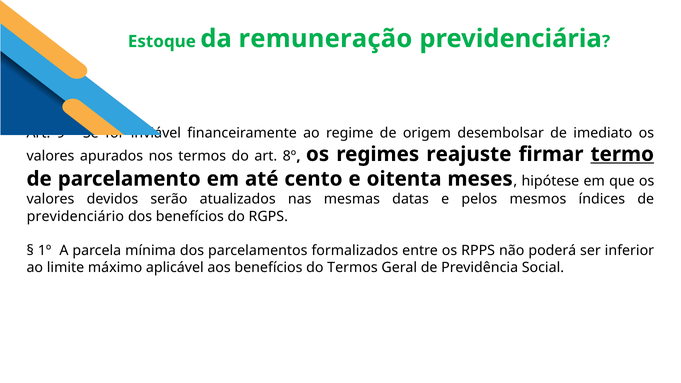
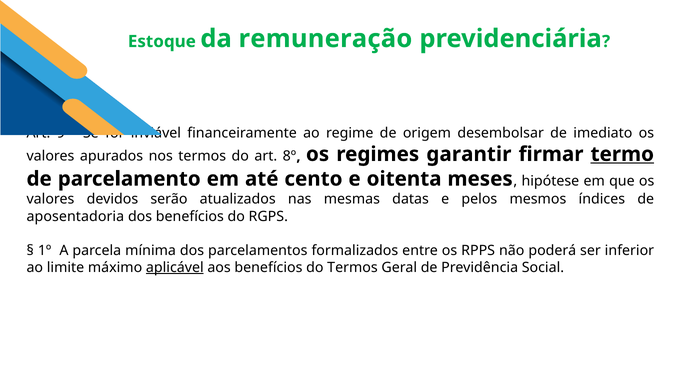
reajuste: reajuste -> garantir (469, 154)
previdenciário: previdenciário -> aposentadoria (75, 216)
aplicável underline: none -> present (175, 267)
